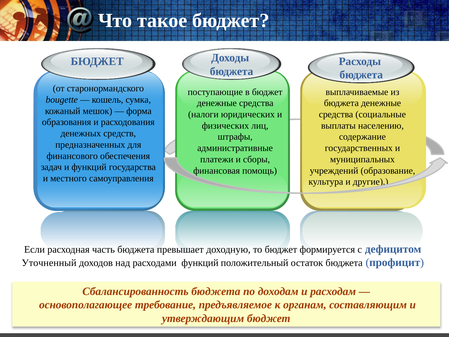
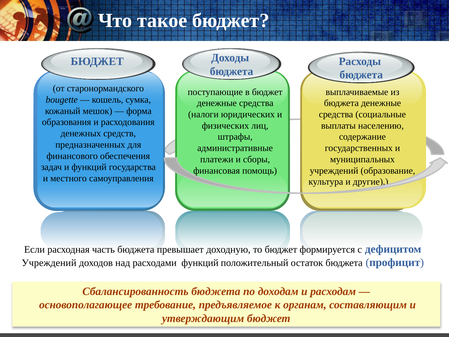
Уточненный: Уточненный -> Учреждений (49, 263)
